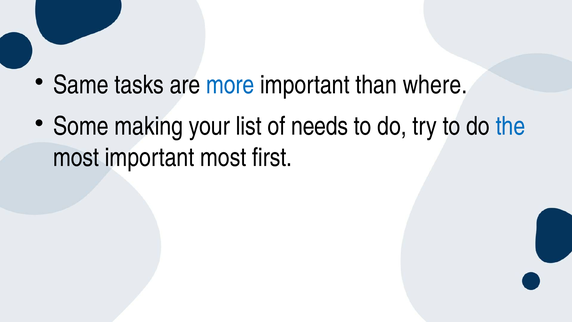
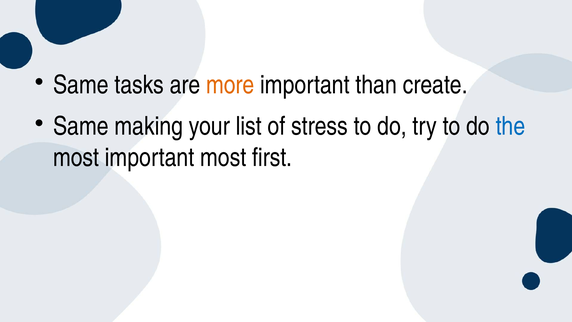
more colour: blue -> orange (230, 85)
where: where -> create (435, 85)
Some: Some -> Same (81, 126)
needs: needs -> stress (320, 126)
